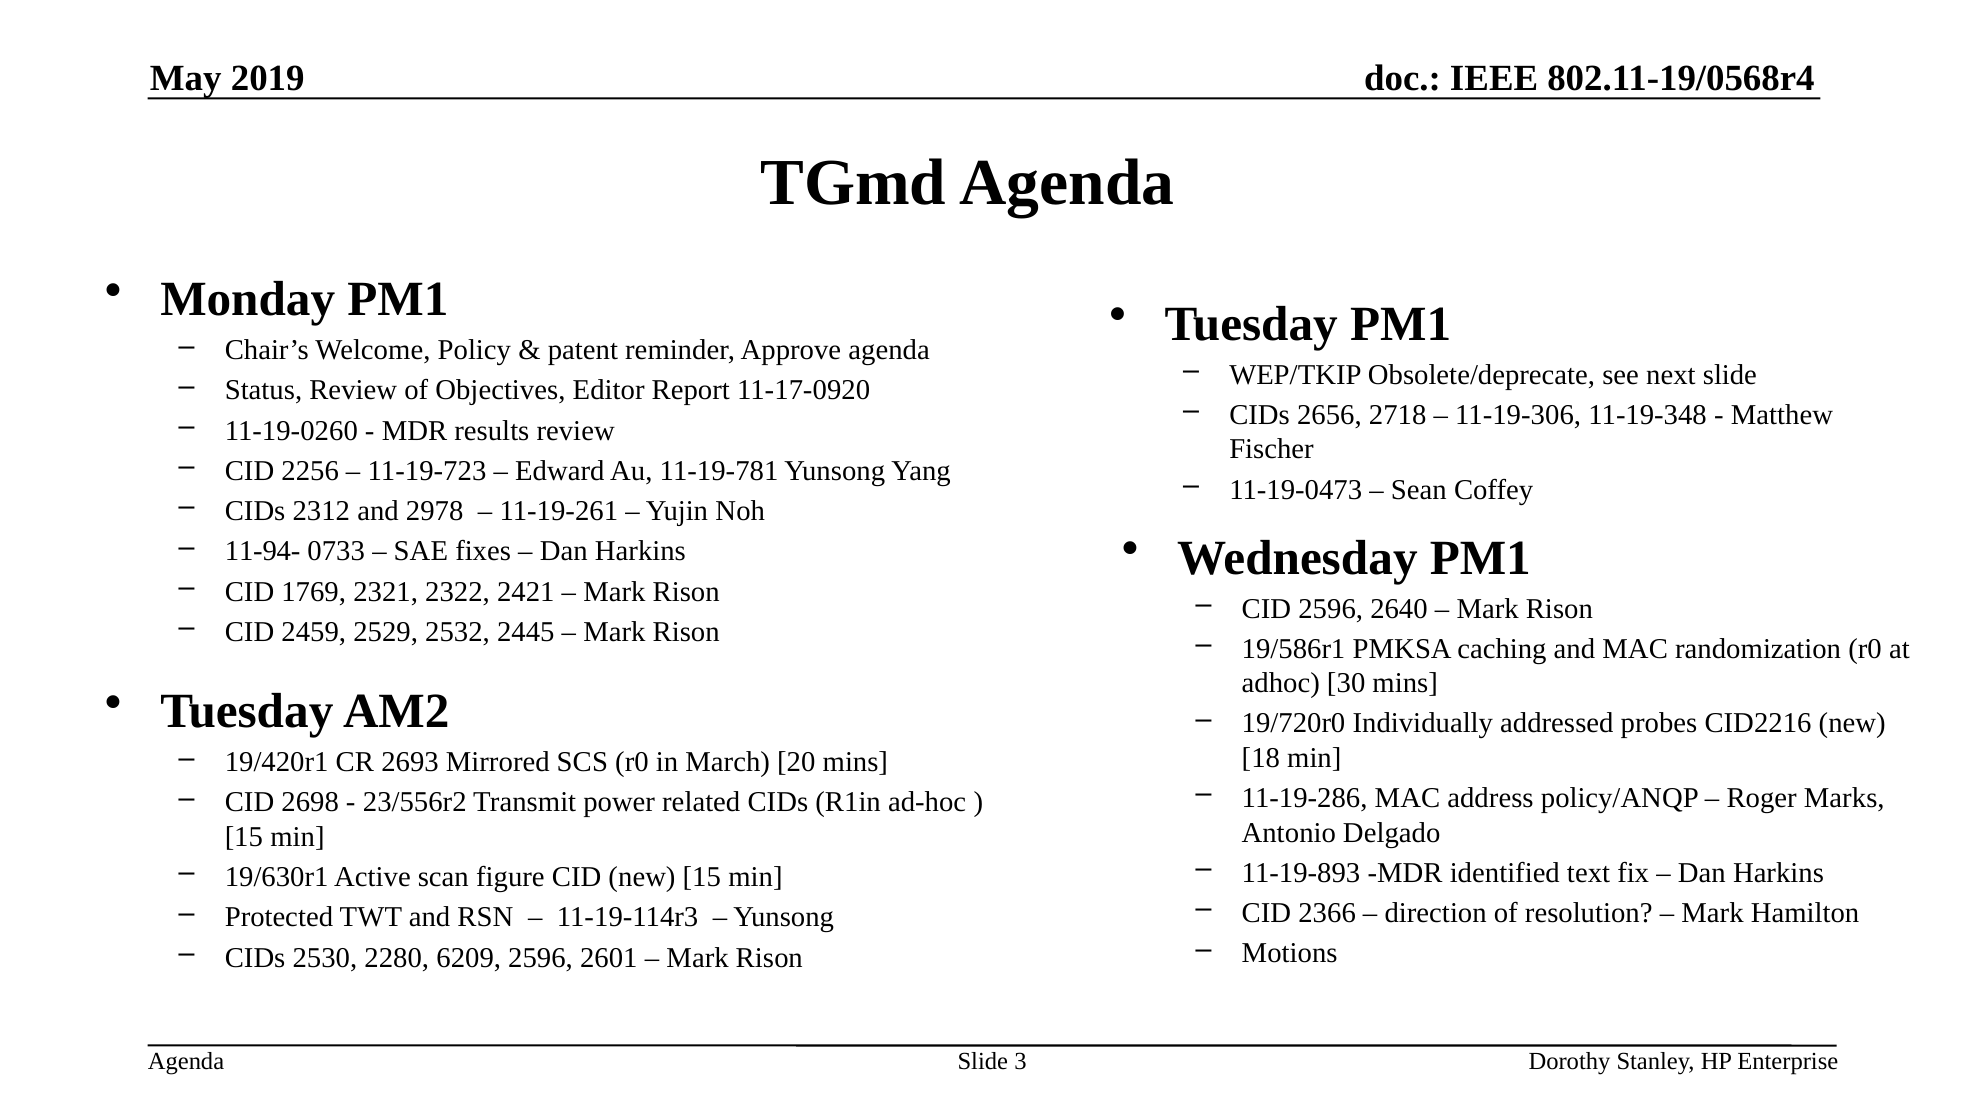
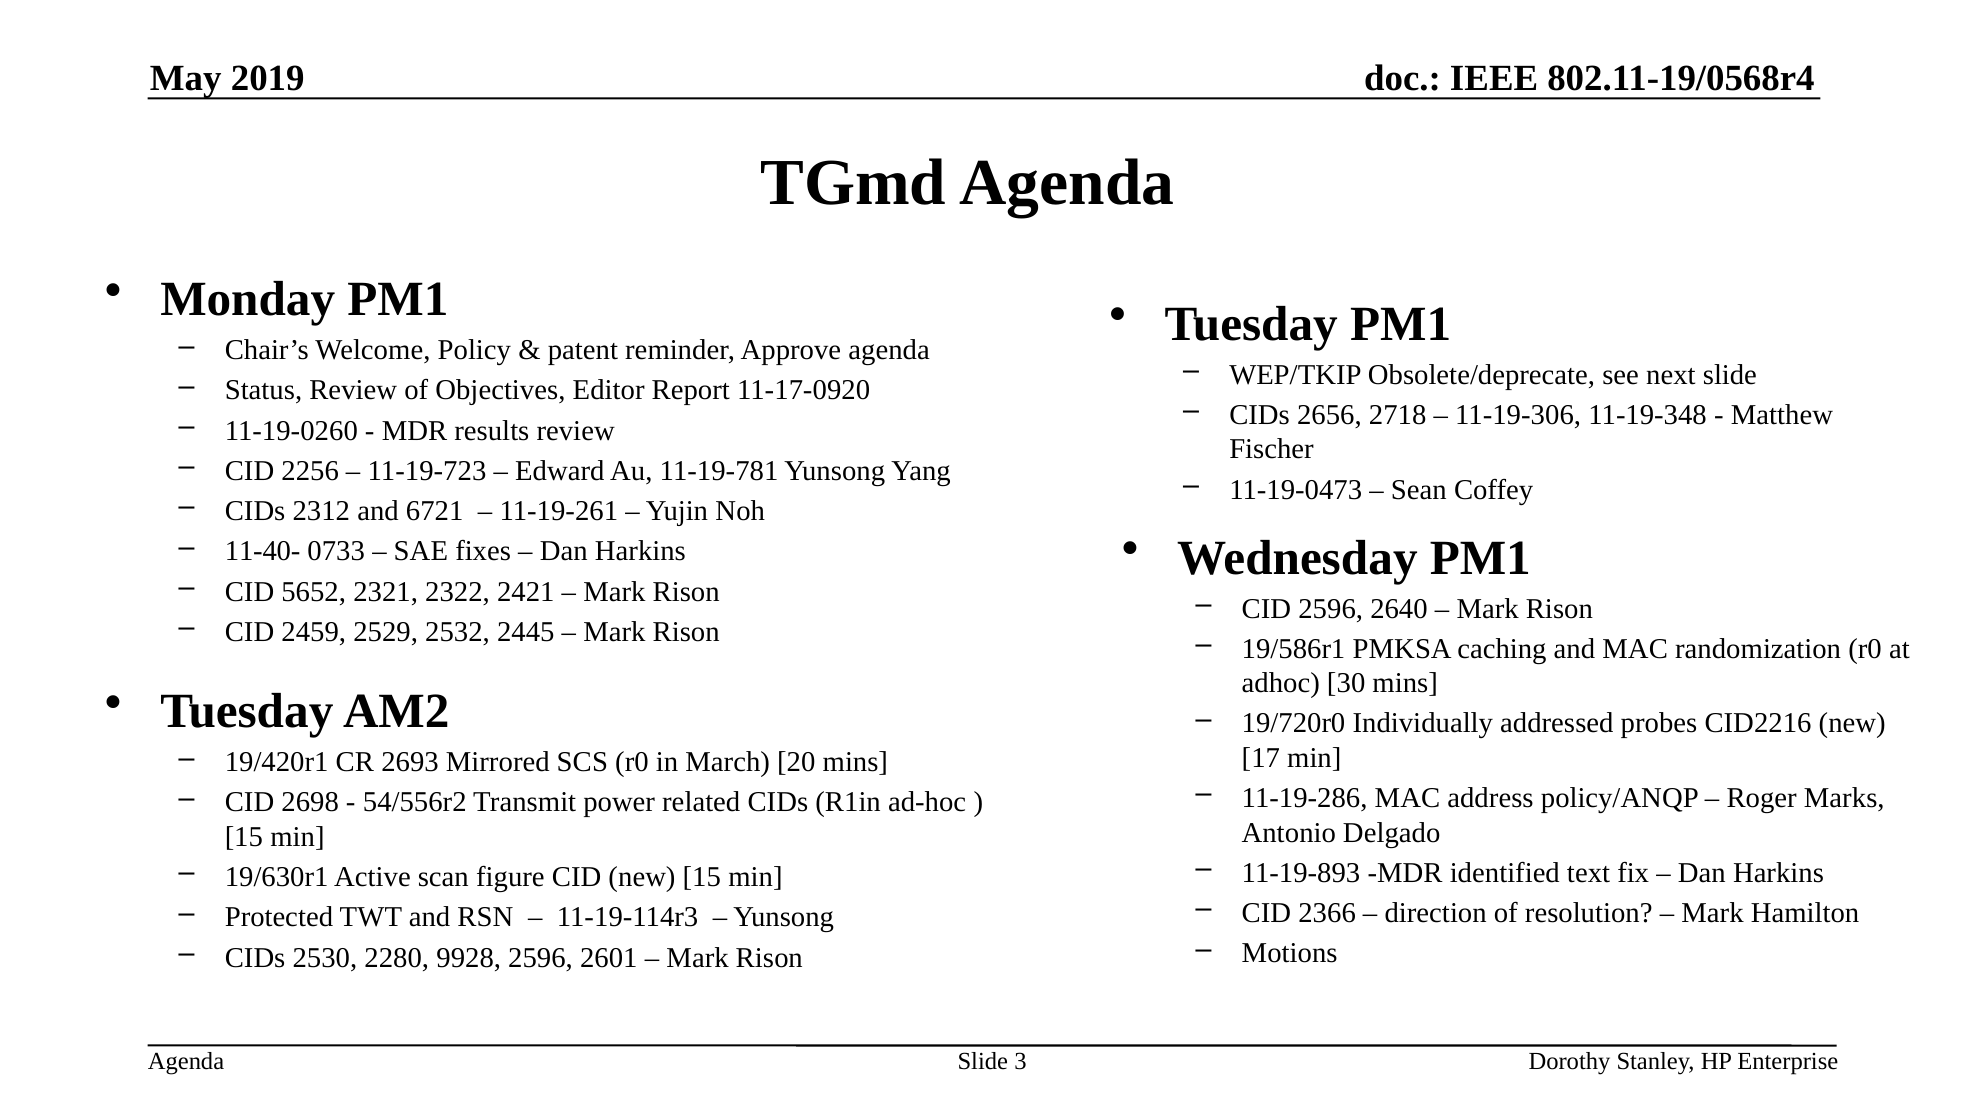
2978: 2978 -> 6721 (435, 511)
11-94-: 11-94- -> 11-40- (263, 551)
1769: 1769 -> 5652 (314, 592)
18: 18 -> 17 (1261, 758)
23/556r2: 23/556r2 -> 54/556r2 (415, 802)
6209: 6209 -> 9928 (469, 958)
